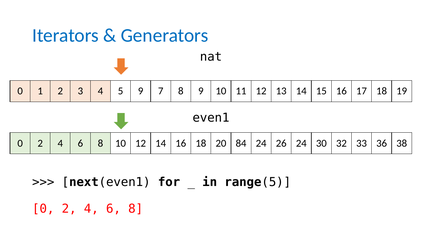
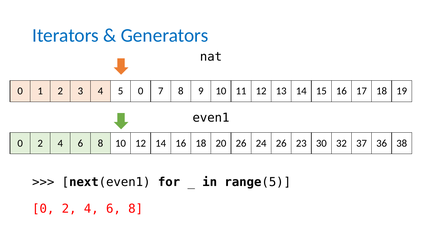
5 9: 9 -> 0 (141, 91)
20 84: 84 -> 26 (241, 144)
26 24: 24 -> 23 (301, 144)
33: 33 -> 37 (362, 144)
